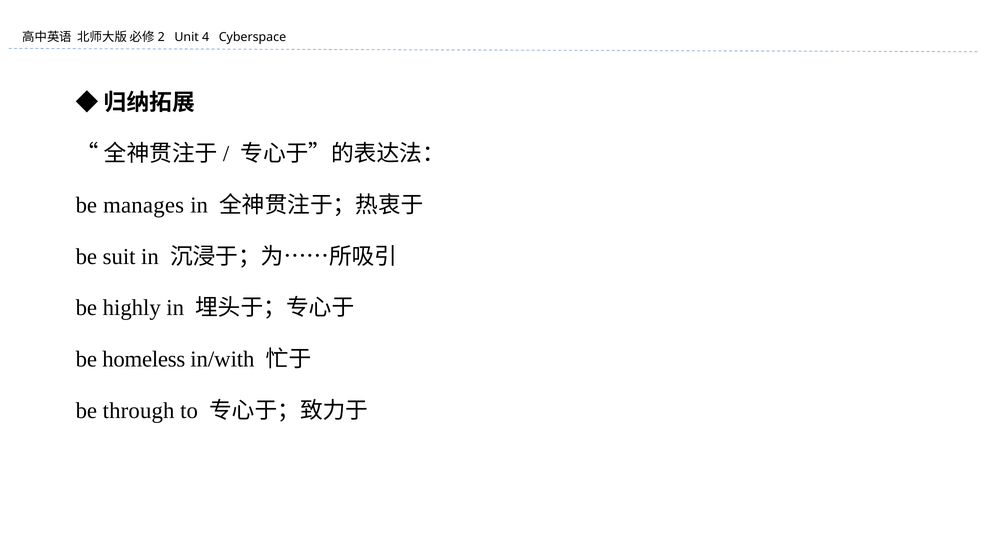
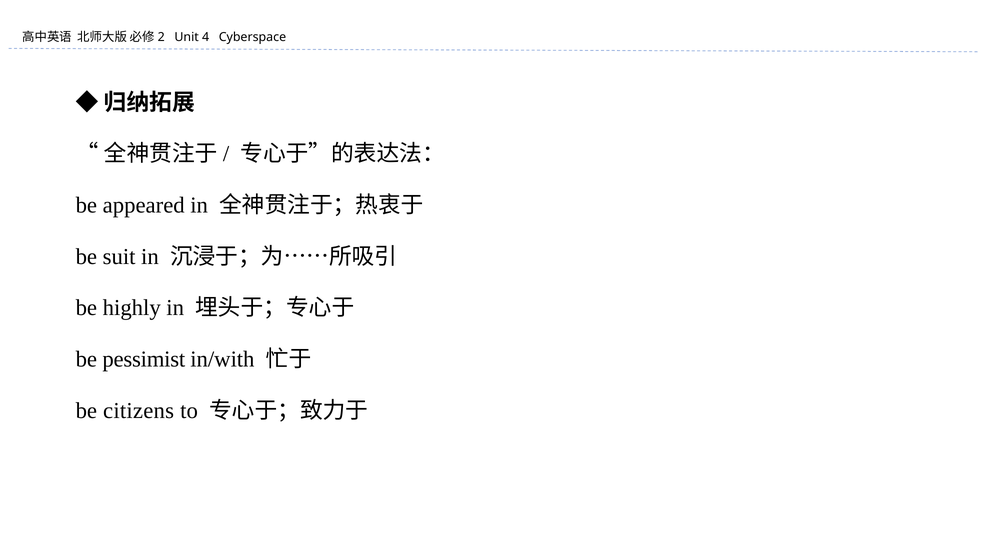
manages: manages -> appeared (144, 205)
homeless: homeless -> pessimist (144, 359)
through: through -> citizens (139, 410)
